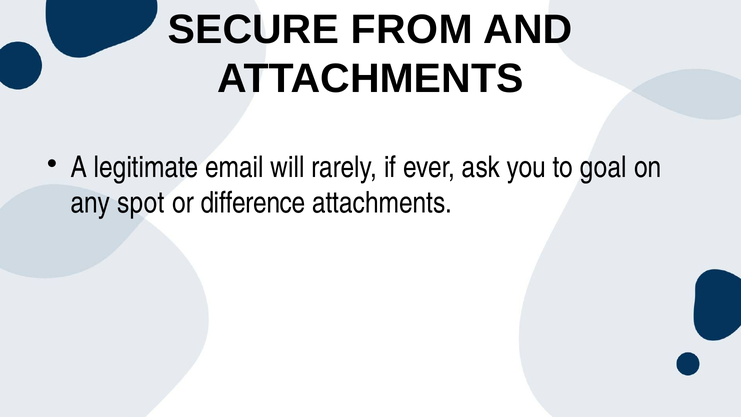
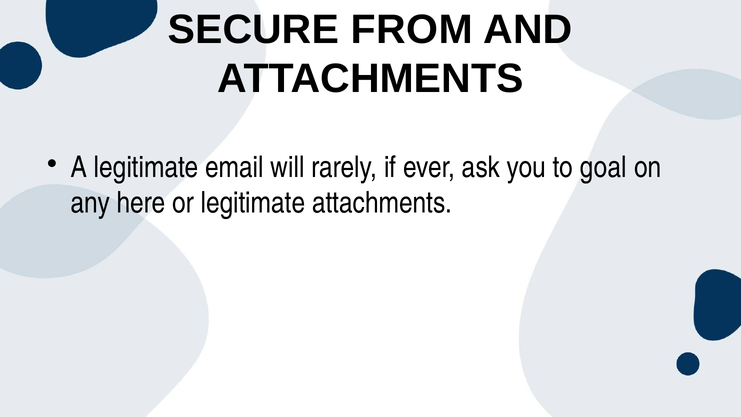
spot: spot -> here (141, 203)
or difference: difference -> legitimate (253, 203)
